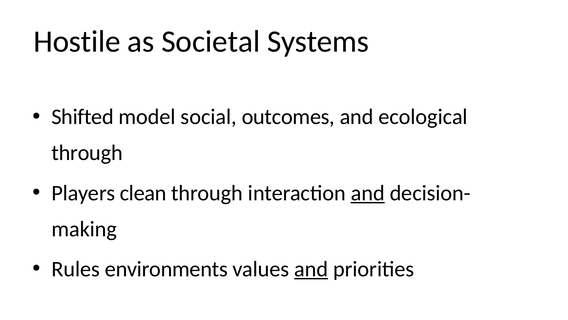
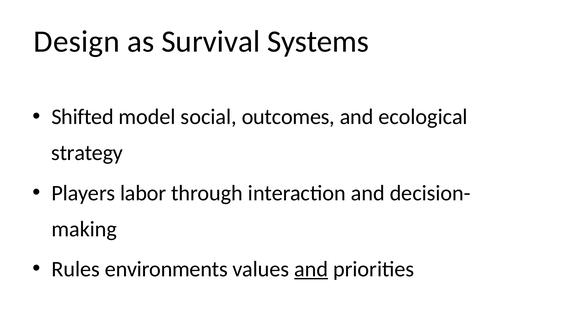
Hostile: Hostile -> Design (77, 42)
Societal: Societal -> Survival (211, 42)
through: through -> strategy (87, 153)
clean: clean -> labor (143, 193)
and underline: present -> none (368, 193)
